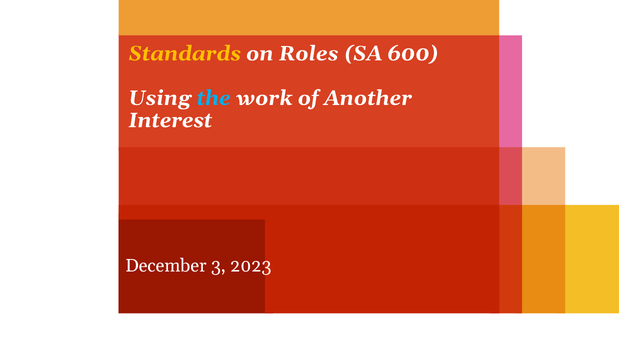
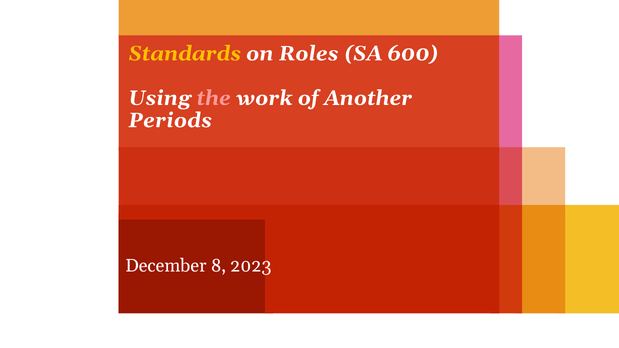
the colour: light blue -> pink (214, 98)
Interest: Interest -> Periods (170, 120)
3: 3 -> 8 (218, 266)
